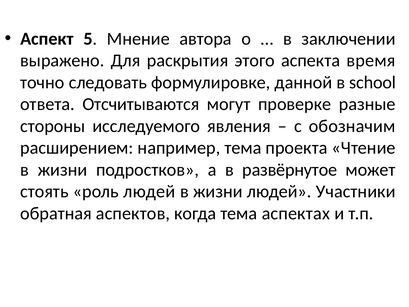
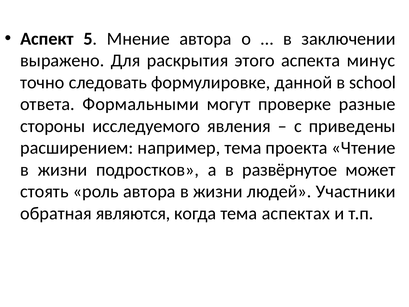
время: время -> минус (371, 61)
Отсчитываются: Отсчитываются -> Формальными (141, 104)
обозначим: обозначим -> приведены (352, 126)
роль людей: людей -> автора (149, 191)
аспектов: аспектов -> являются (133, 213)
